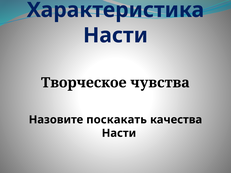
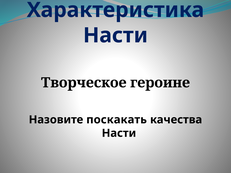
чувства: чувства -> героине (160, 83)
